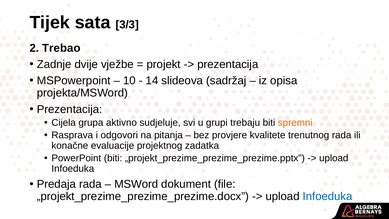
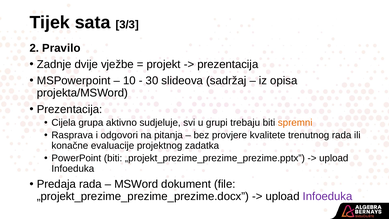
Trebao: Trebao -> Pravilo (61, 48)
14: 14 -> 30 (152, 81)
Infoeduka colour: blue -> purple (328, 196)
